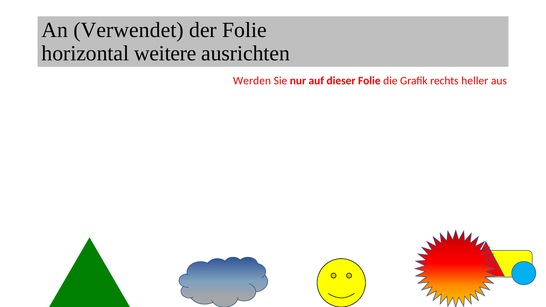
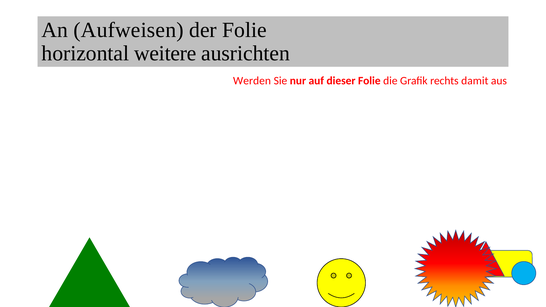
Verwendet: Verwendet -> Aufweisen (129, 30)
heller: heller -> damit (475, 81)
